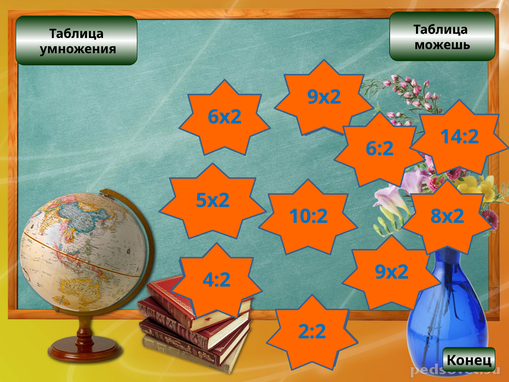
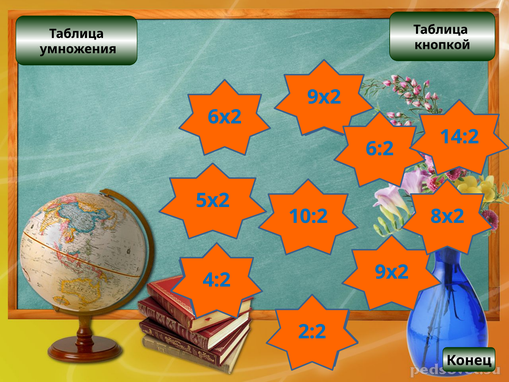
можешь: можешь -> кнопкой (442, 45)
